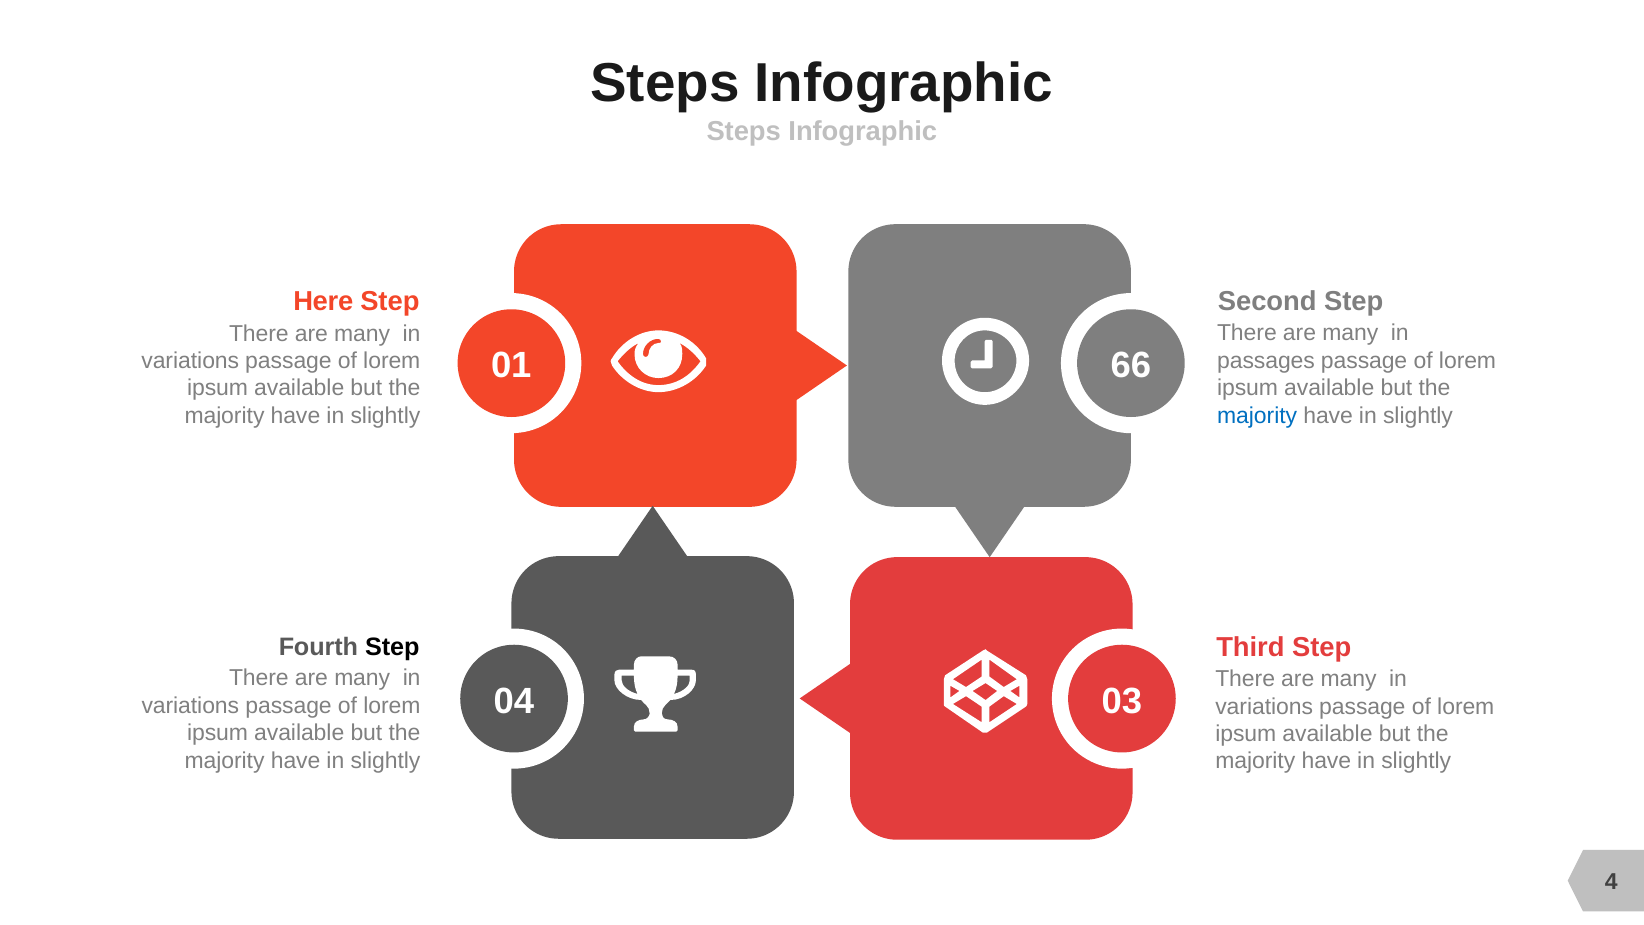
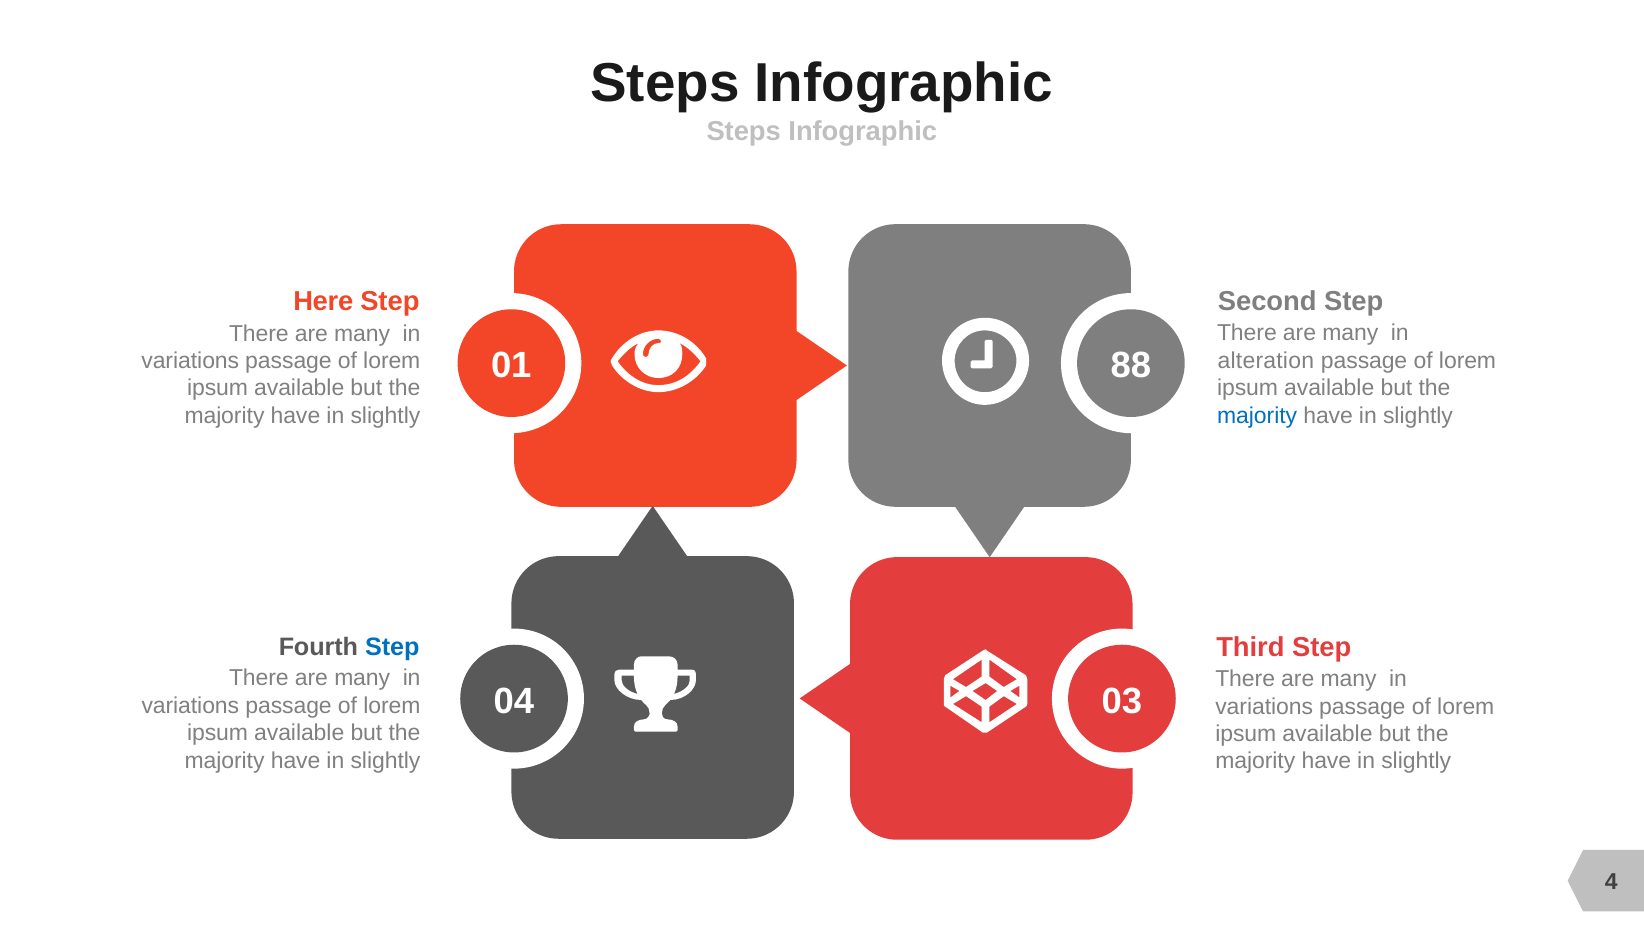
66: 66 -> 88 (1131, 366)
passages: passages -> alteration (1266, 361)
Step colour: black -> blue (392, 647)
